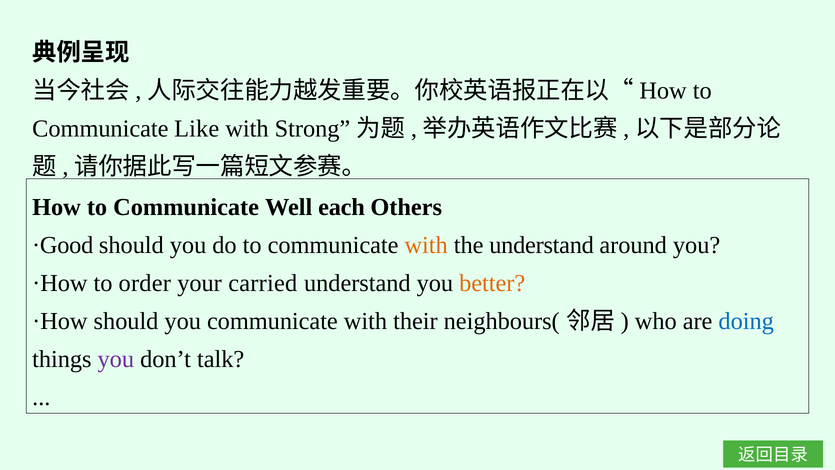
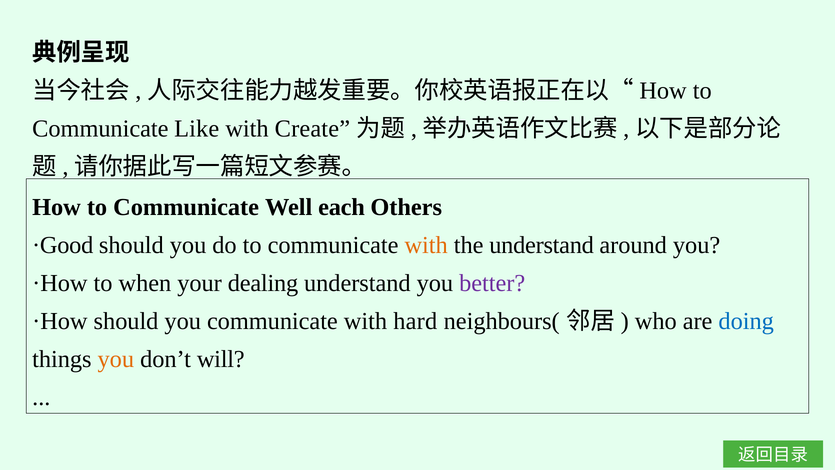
Strong: Strong -> Create (312, 128)
order: order -> when (145, 283)
carried: carried -> dealing (263, 283)
better colour: orange -> purple (492, 283)
their: their -> hard (415, 321)
you colour: purple -> orange (116, 359)
talk: talk -> will (221, 359)
